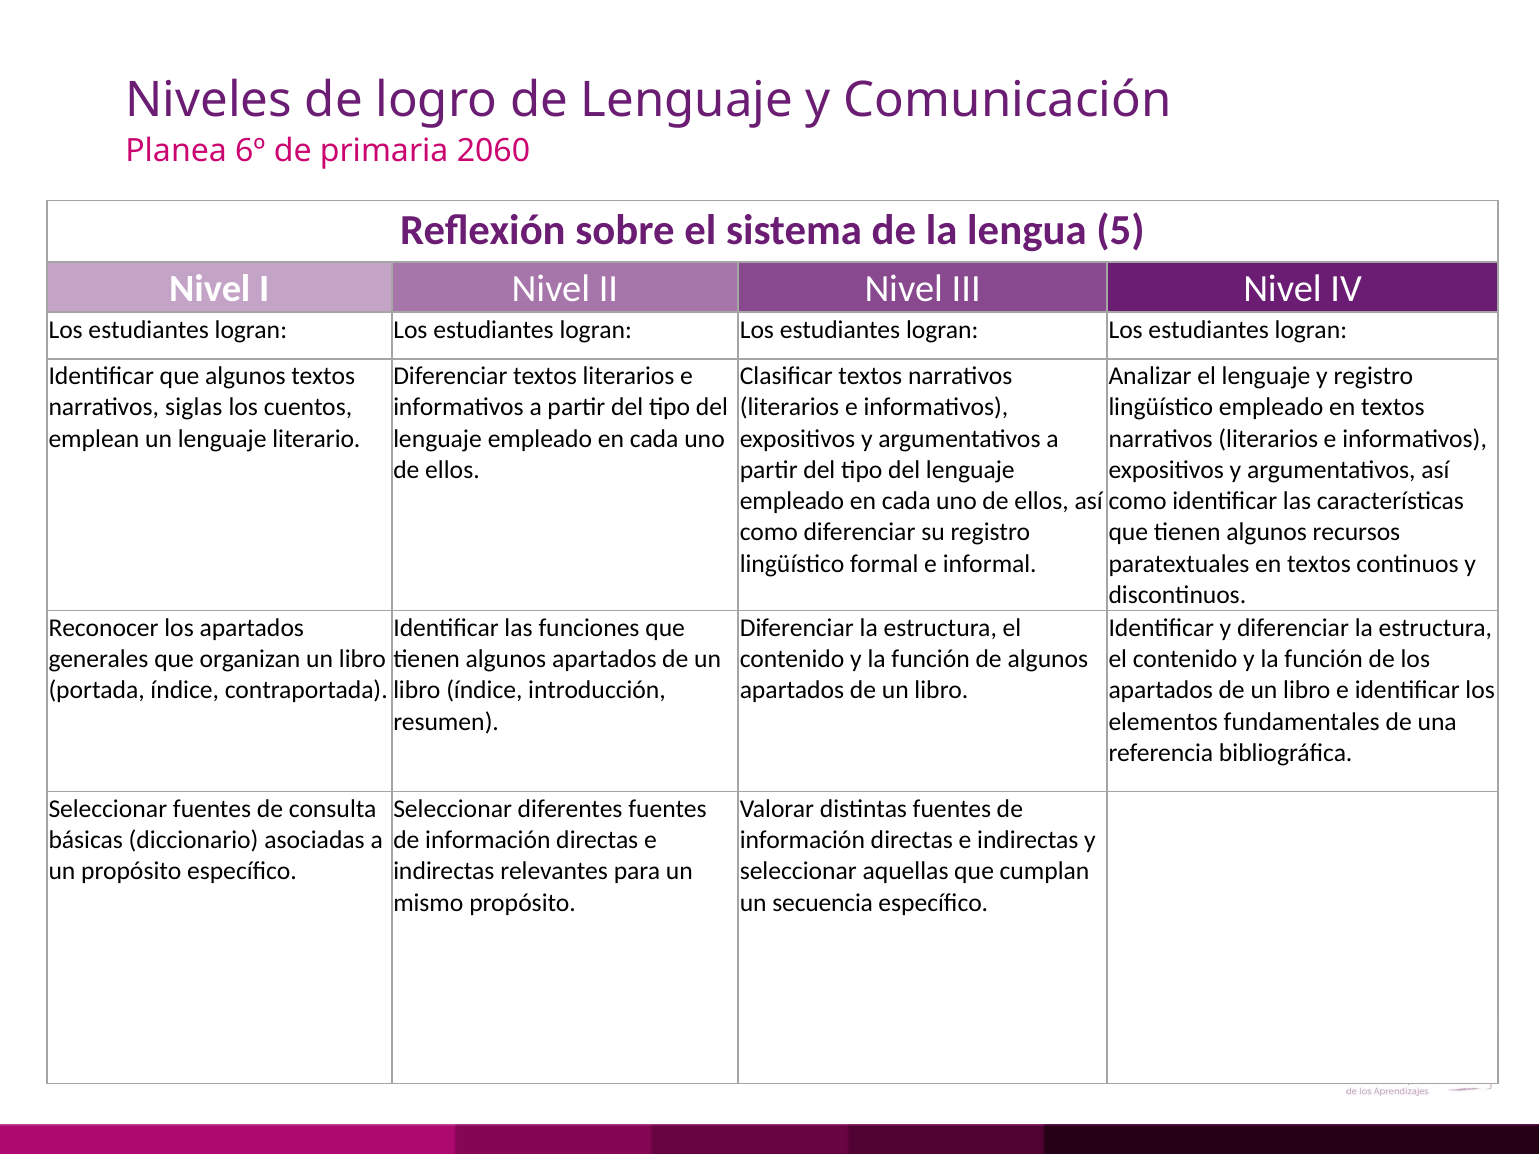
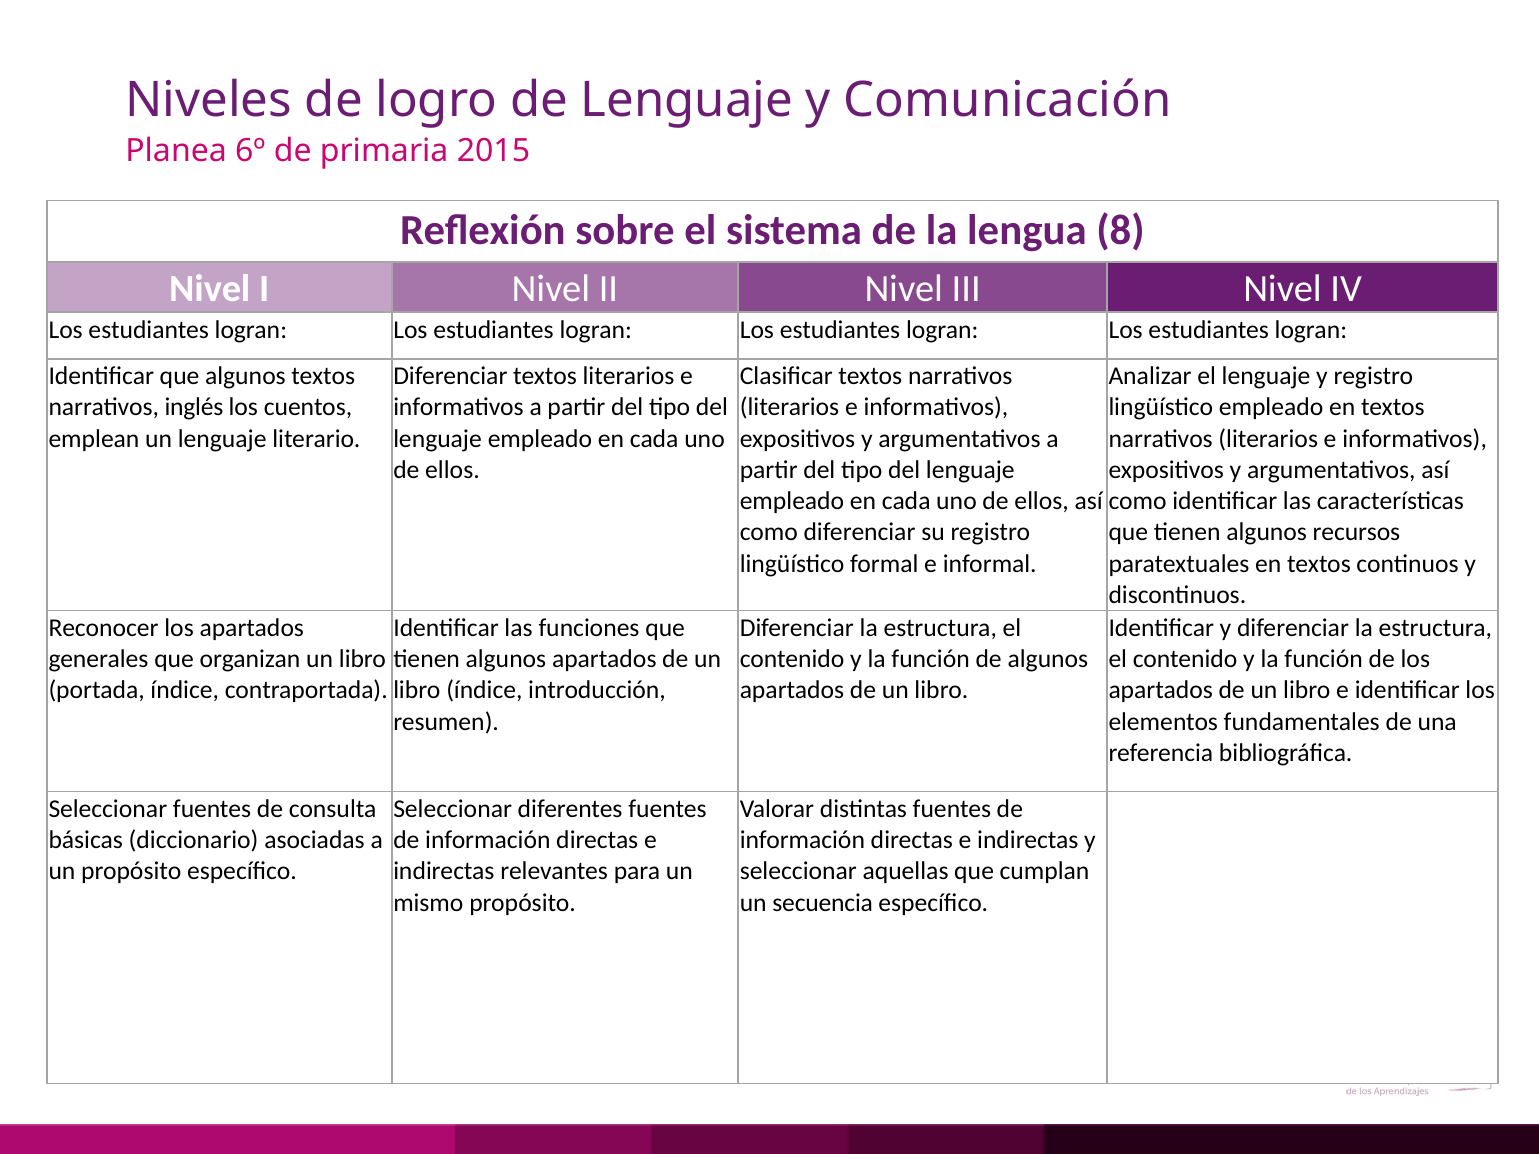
2060: 2060 -> 2015 (493, 151)
5: 5 -> 8 (1120, 231)
siglas: siglas -> inglés (194, 408)
